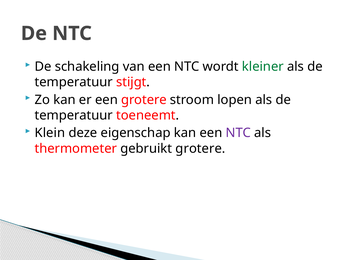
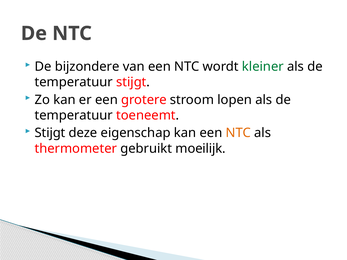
schakeling: schakeling -> bijzondere (87, 67)
Klein: Klein -> Stijgt (50, 133)
NTC colour: purple -> orange (238, 133)
gebruikt grotere: grotere -> moeilijk (201, 149)
